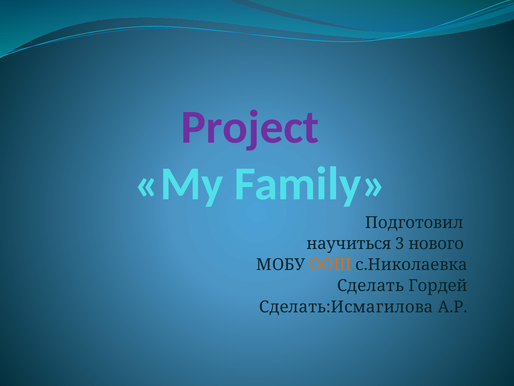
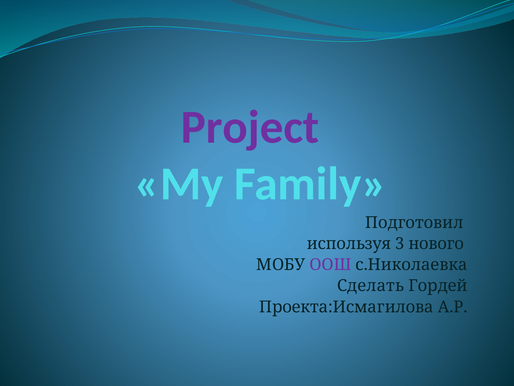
научиться: научиться -> используя (349, 243)
ООШ colour: orange -> purple (330, 264)
Сделать:Исмагилова: Сделать:Исмагилова -> Проекта:Исмагилова (346, 307)
